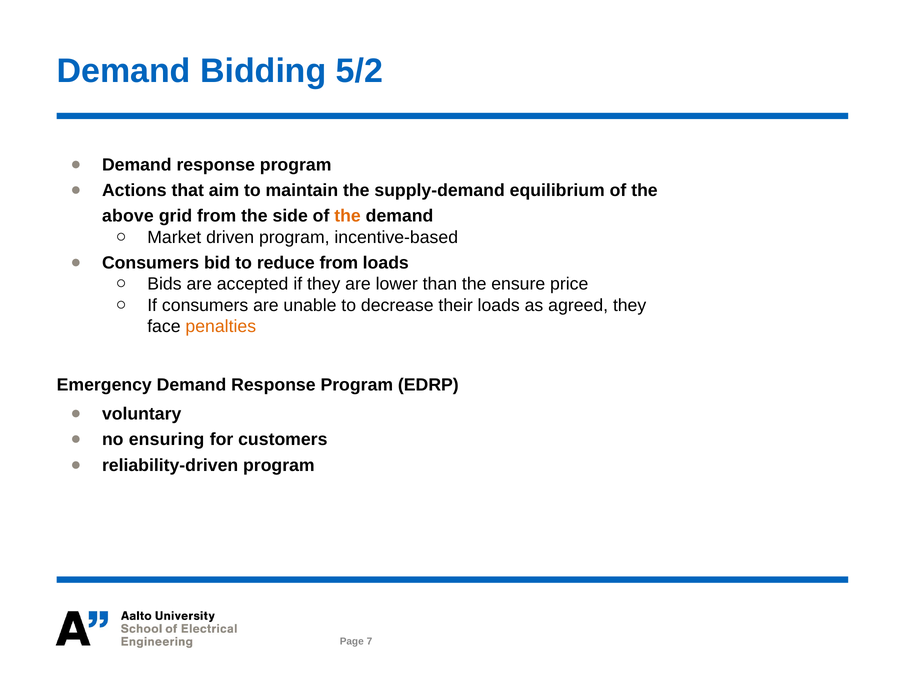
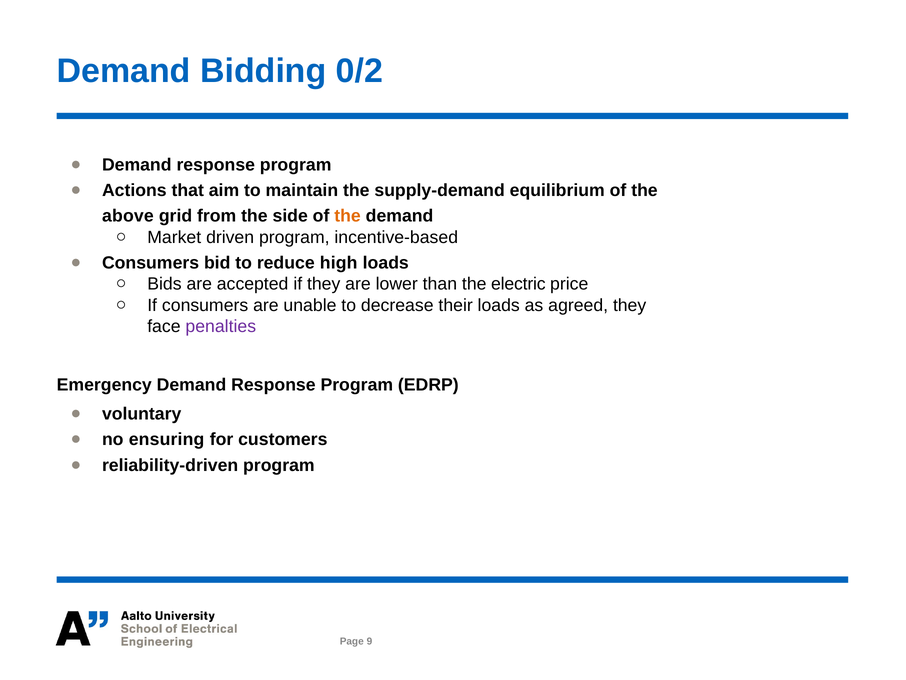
5/2: 5/2 -> 0/2 (359, 71)
reduce from: from -> high (339, 263)
ensure: ensure -> electric (518, 284)
penalties colour: orange -> purple (221, 326)
7: 7 -> 9 (369, 641)
